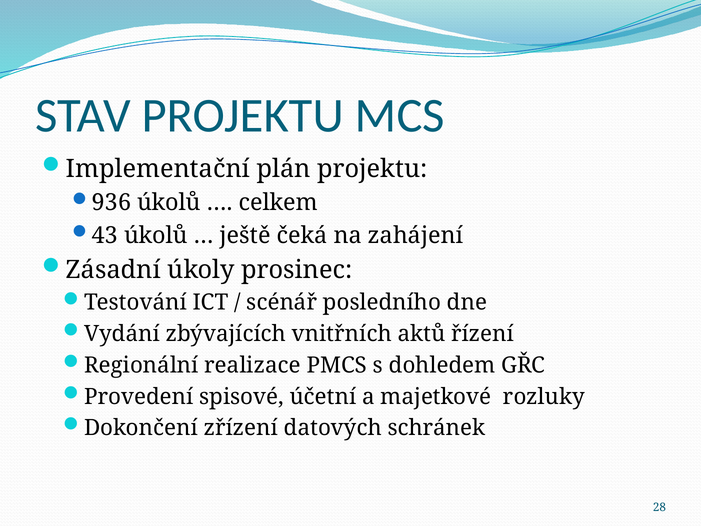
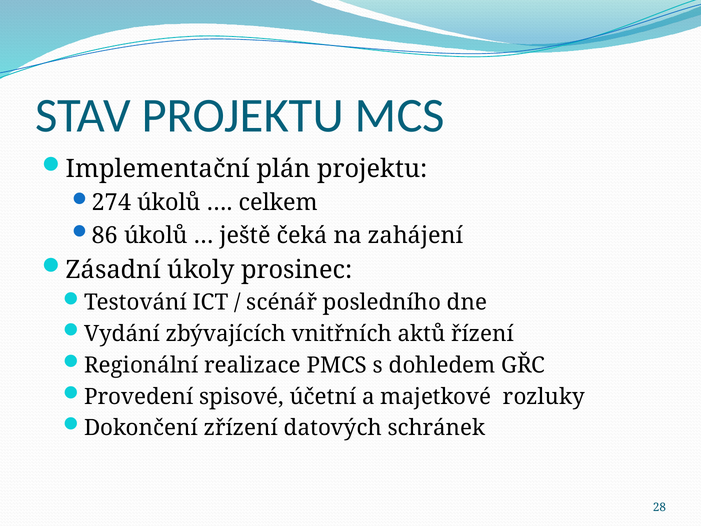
936: 936 -> 274 (111, 203)
43: 43 -> 86 (105, 235)
